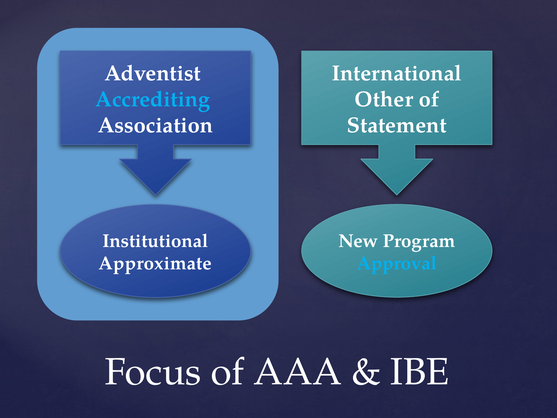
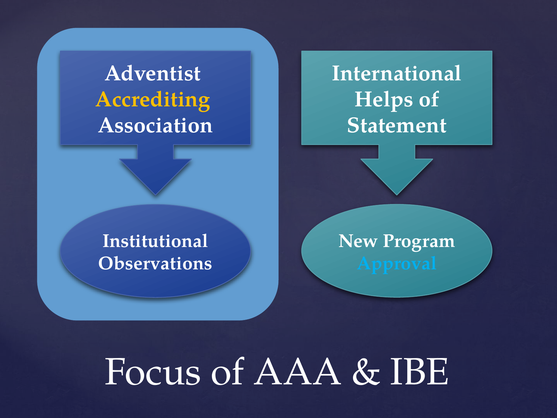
Accrediting colour: light blue -> yellow (153, 99)
Other: Other -> Helps (384, 99)
Approximate: Approximate -> Observations (155, 263)
